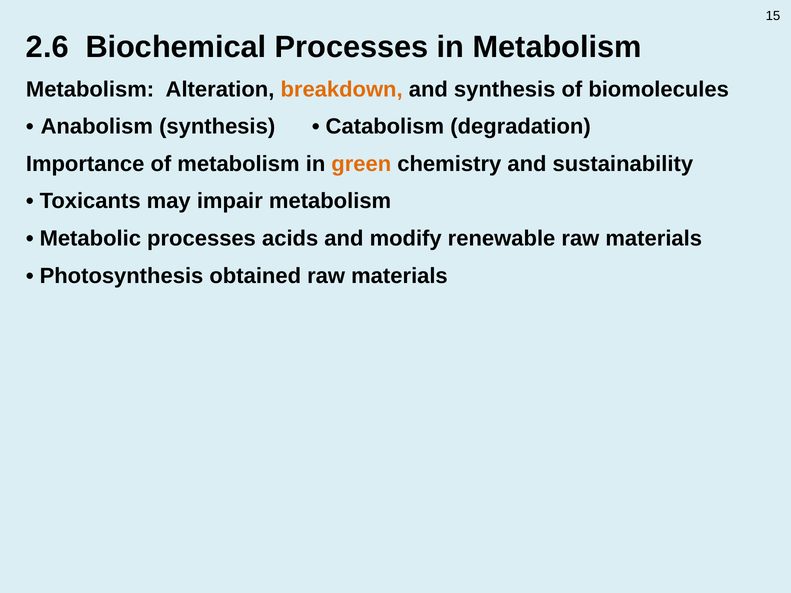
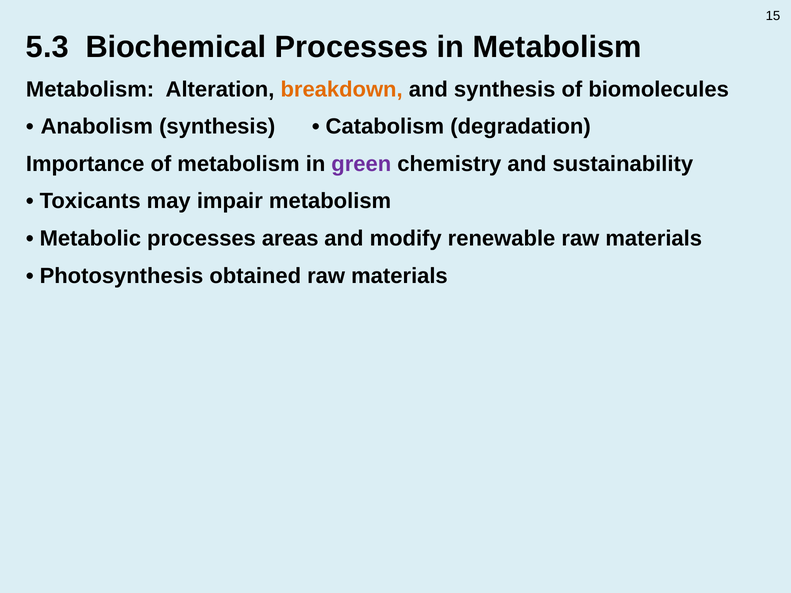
2.6: 2.6 -> 5.3 (47, 47)
green colour: orange -> purple (361, 164)
acids: acids -> areas (290, 239)
